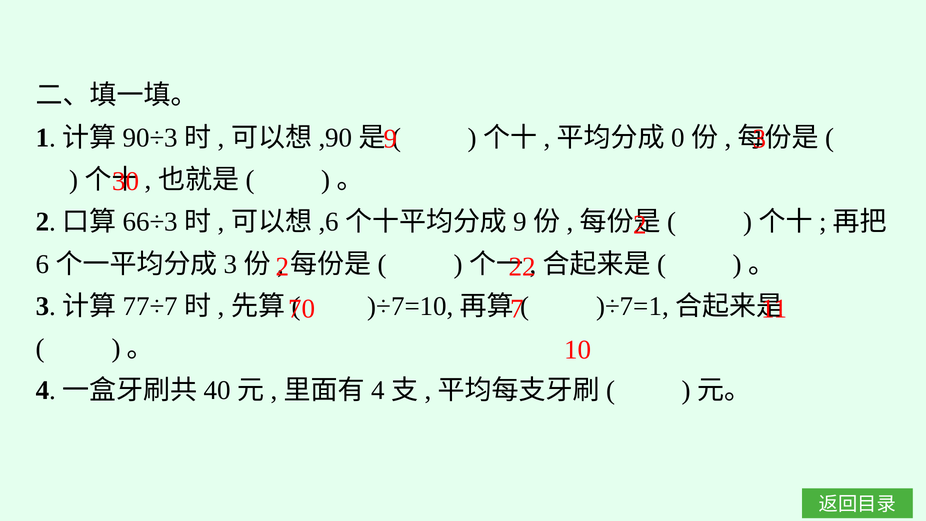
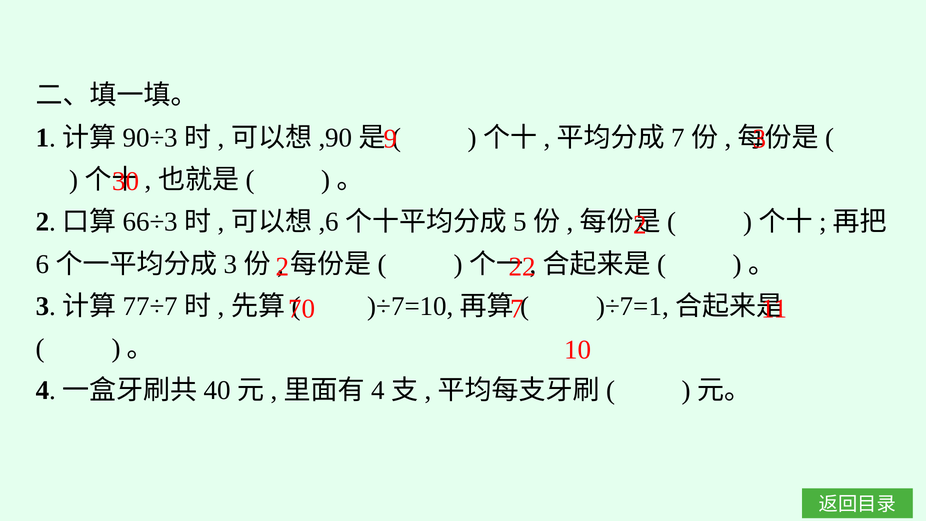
0: 0 -> 7 (678, 138)
9: 9 -> 5 (520, 222)
